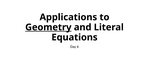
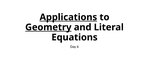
Applications underline: none -> present (68, 17)
